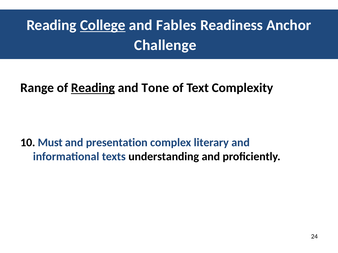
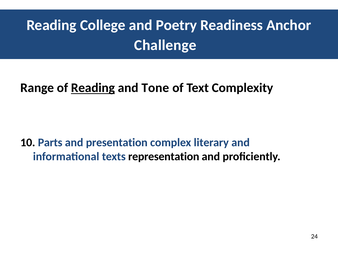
College underline: present -> none (103, 25)
Fables: Fables -> Poetry (176, 25)
Must: Must -> Parts (50, 143)
understanding: understanding -> representation (164, 157)
